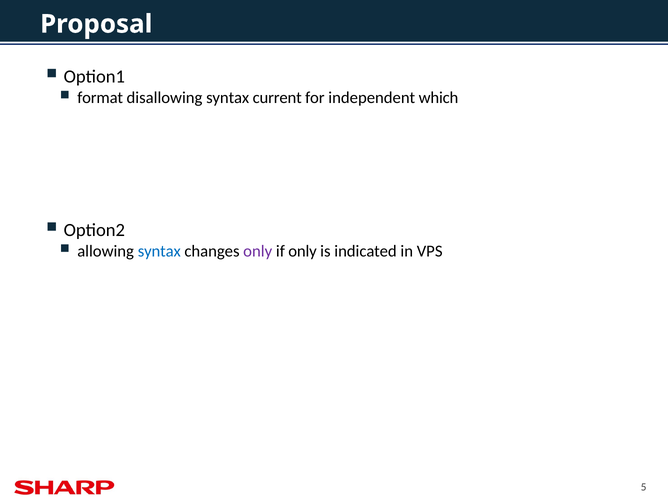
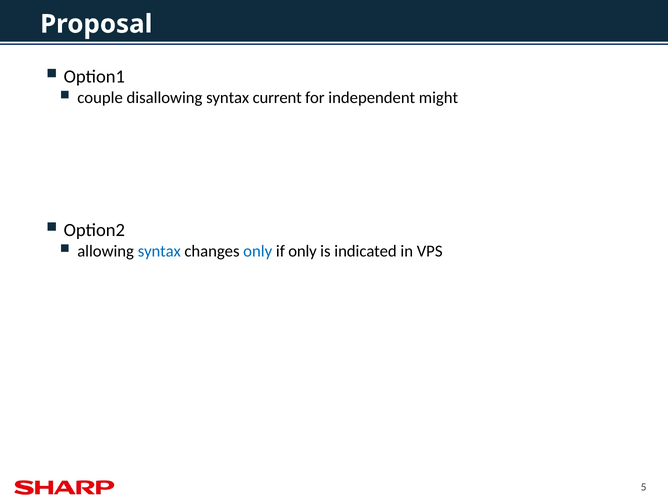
format: format -> couple (100, 98)
which: which -> might (438, 98)
only colour: purple -> blue (258, 251)
